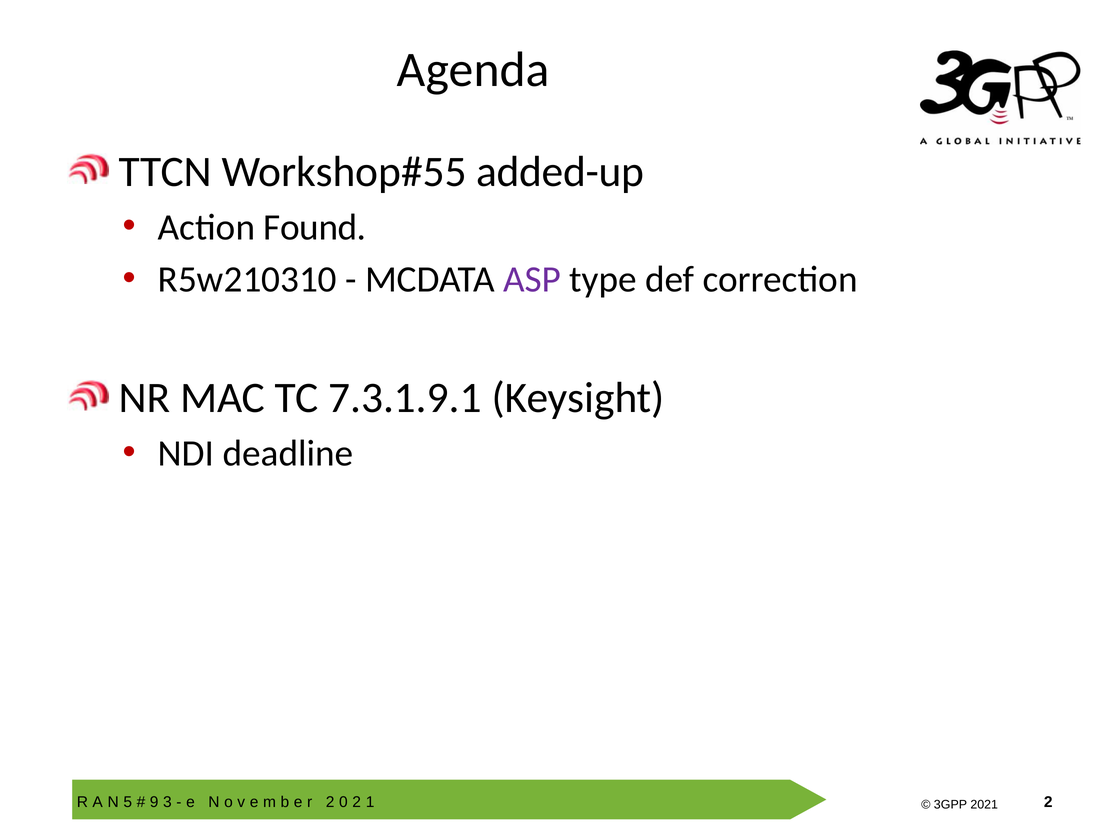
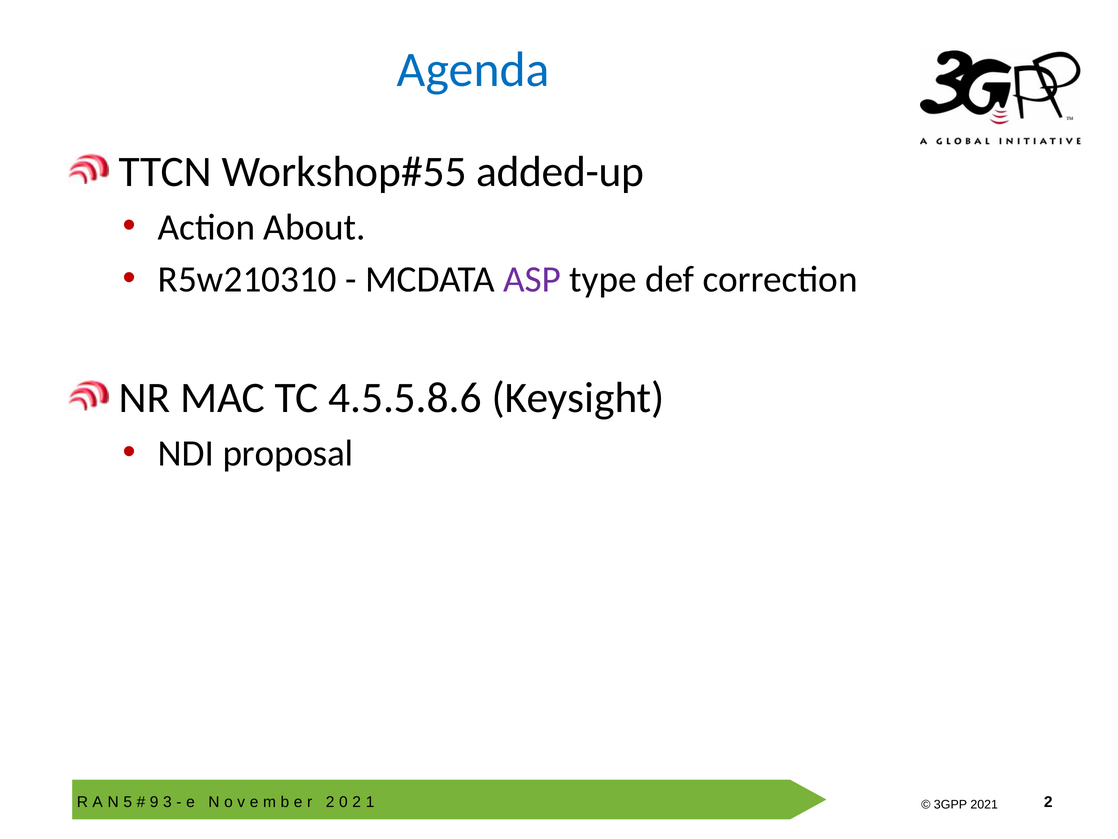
Agenda colour: black -> blue (473, 70)
Found: Found -> About (315, 227)
7.3.1.9.1: 7.3.1.9.1 -> 4.5.5.8.6 (405, 398)
deadline: deadline -> proposal (288, 453)
